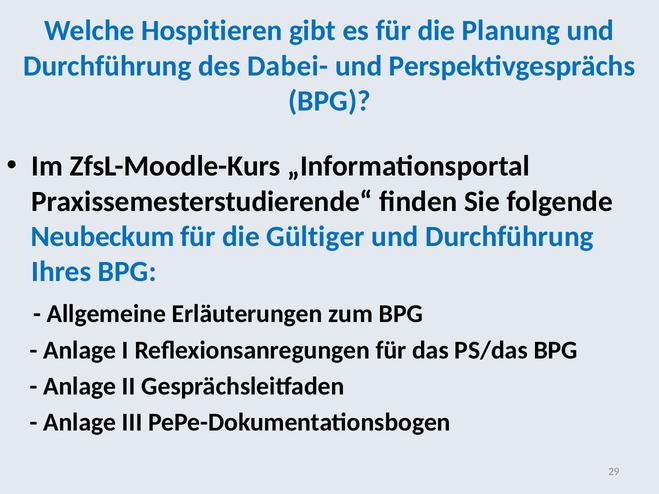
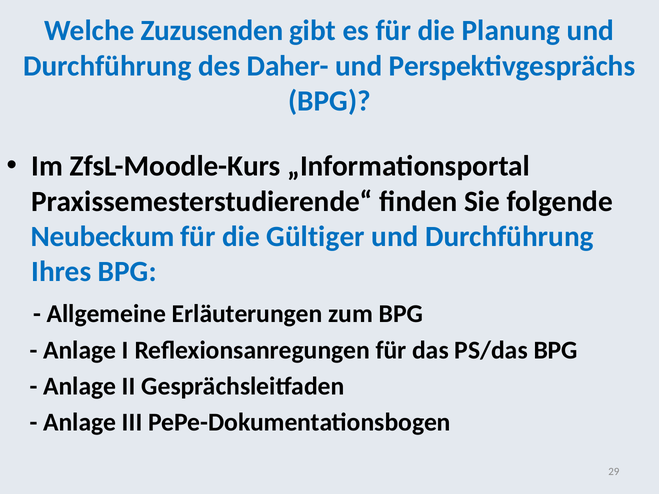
Hospitieren: Hospitieren -> Zuzusenden (212, 31)
Dabei-: Dabei- -> Daher- (288, 66)
